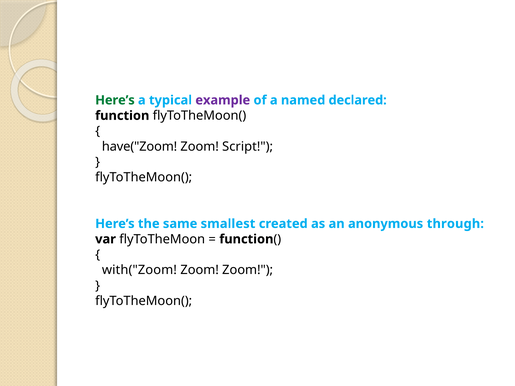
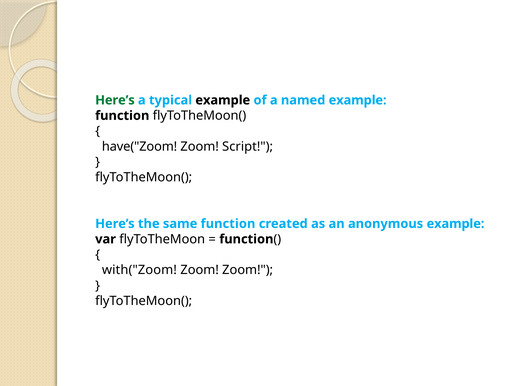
example colour: purple -> black (223, 100)
named declared: declared -> example (358, 100)
same smallest: smallest -> function (228, 224)
anonymous through: through -> example (455, 224)
